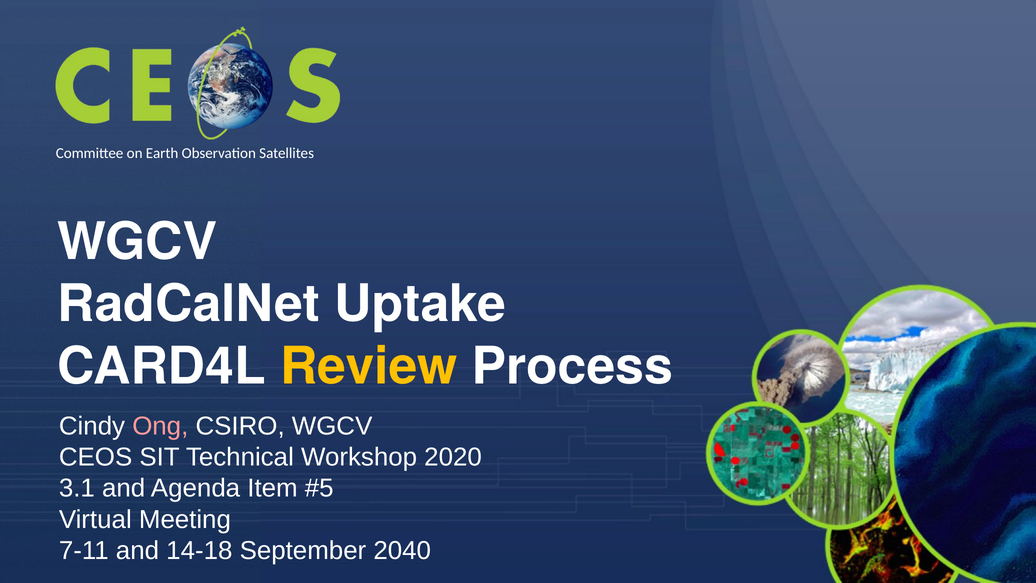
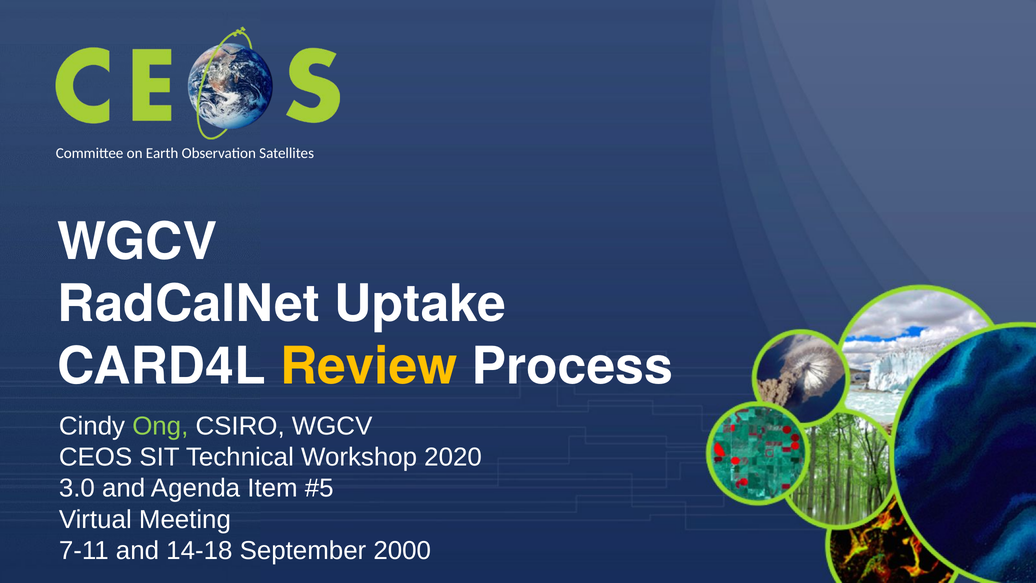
Ong colour: pink -> light green (160, 426)
3.1: 3.1 -> 3.0 (77, 488)
2040: 2040 -> 2000 (402, 550)
